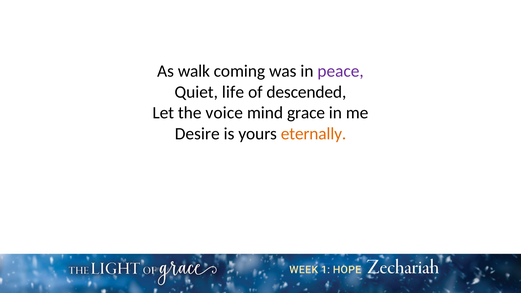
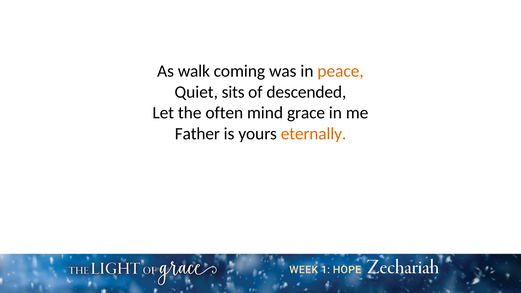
peace colour: purple -> orange (341, 71)
life: life -> sits (233, 92)
voice: voice -> often (224, 113)
Desire: Desire -> Father (197, 134)
